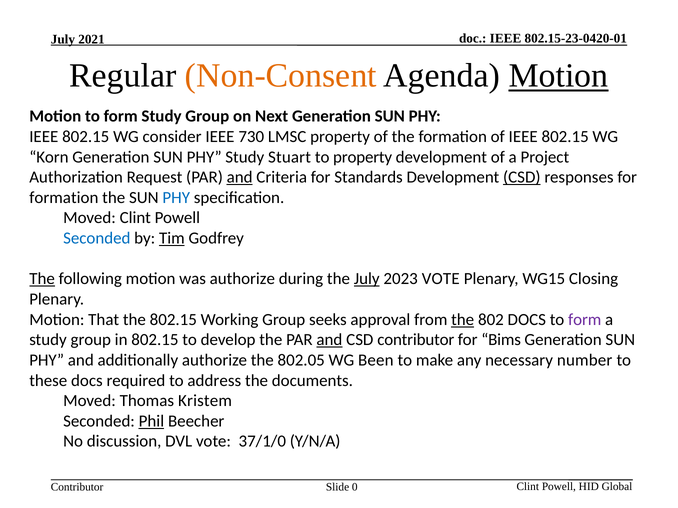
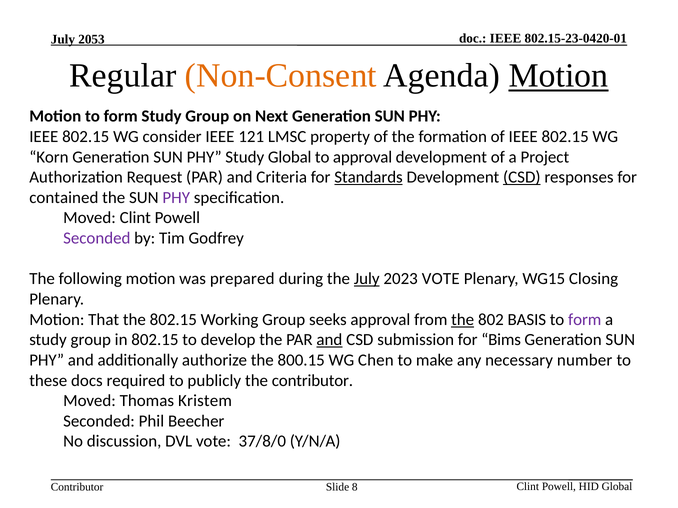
2021: 2021 -> 2053 (91, 40)
730: 730 -> 121 (251, 137)
Study Stuart: Stuart -> Global (290, 157)
to property: property -> approval (363, 157)
and underline: present -> none (240, 177)
Standards underline: none -> present (369, 177)
formation: formation -> contained (64, 198)
PHY colour: blue -> purple (176, 198)
Seconded colour: blue -> purple (97, 238)
Tim underline: present -> none (172, 238)
The underline: present -> none (42, 279)
was authorize: authorize -> prepared (242, 279)
802 DOCS: DOCS -> BASIS (527, 320)
CSD contributor: contributor -> submission (416, 340)
802.05: 802.05 -> 800.15 (301, 360)
Been: Been -> Chen (376, 360)
address: address -> publicly (214, 381)
the documents: documents -> contributor (312, 381)
Phil underline: present -> none (151, 421)
37/1/0: 37/1/0 -> 37/8/0 (262, 442)
0: 0 -> 8 (355, 488)
